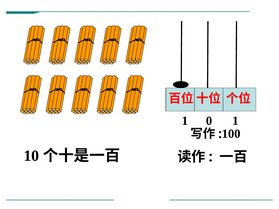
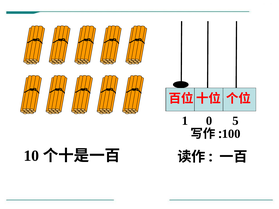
0 1: 1 -> 5 (235, 121)
